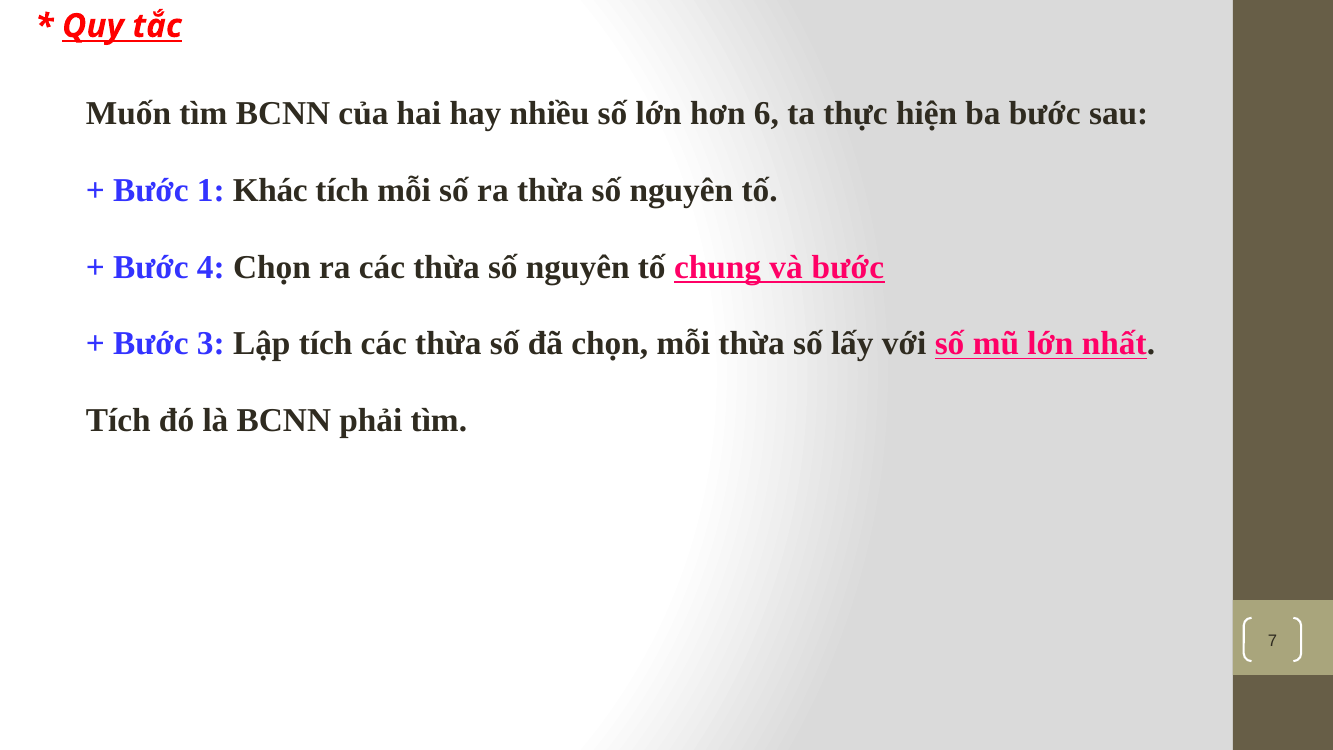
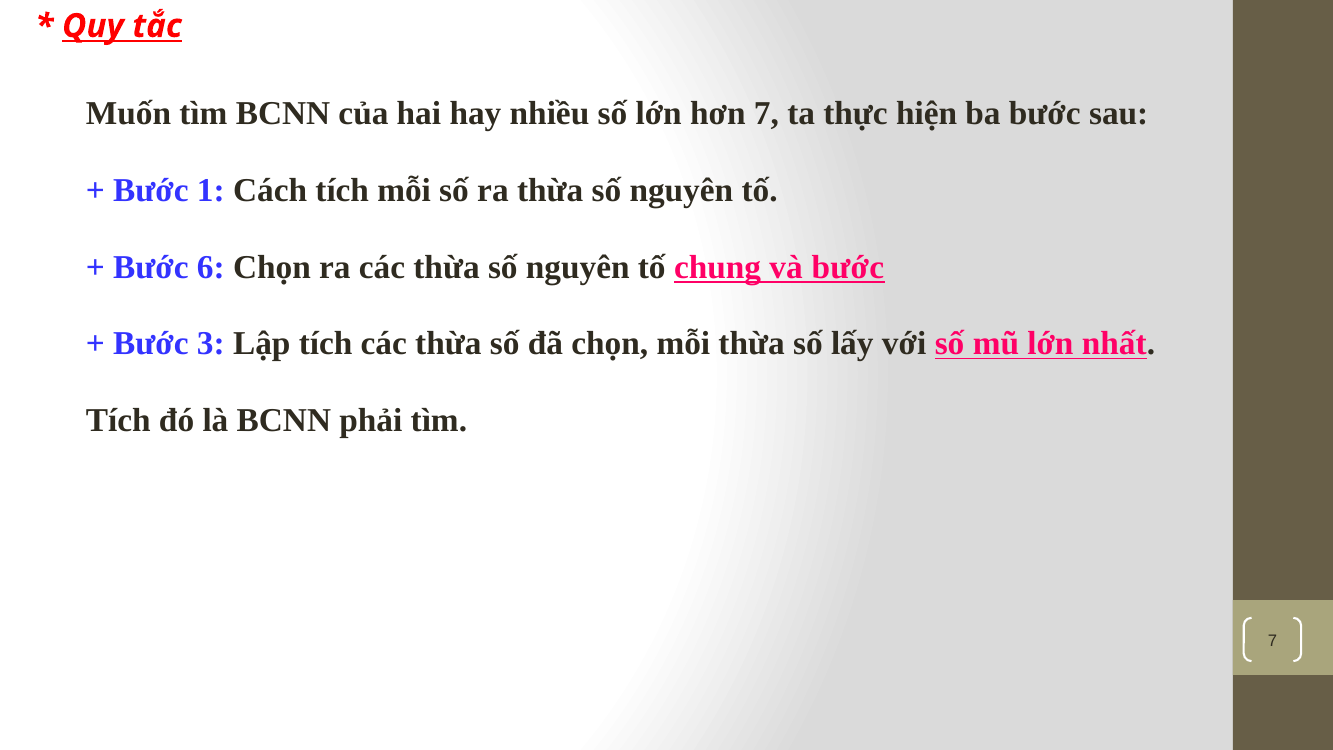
hơn 6: 6 -> 7 (766, 114)
Khác: Khác -> Cách (270, 190)
4: 4 -> 6 (211, 267)
